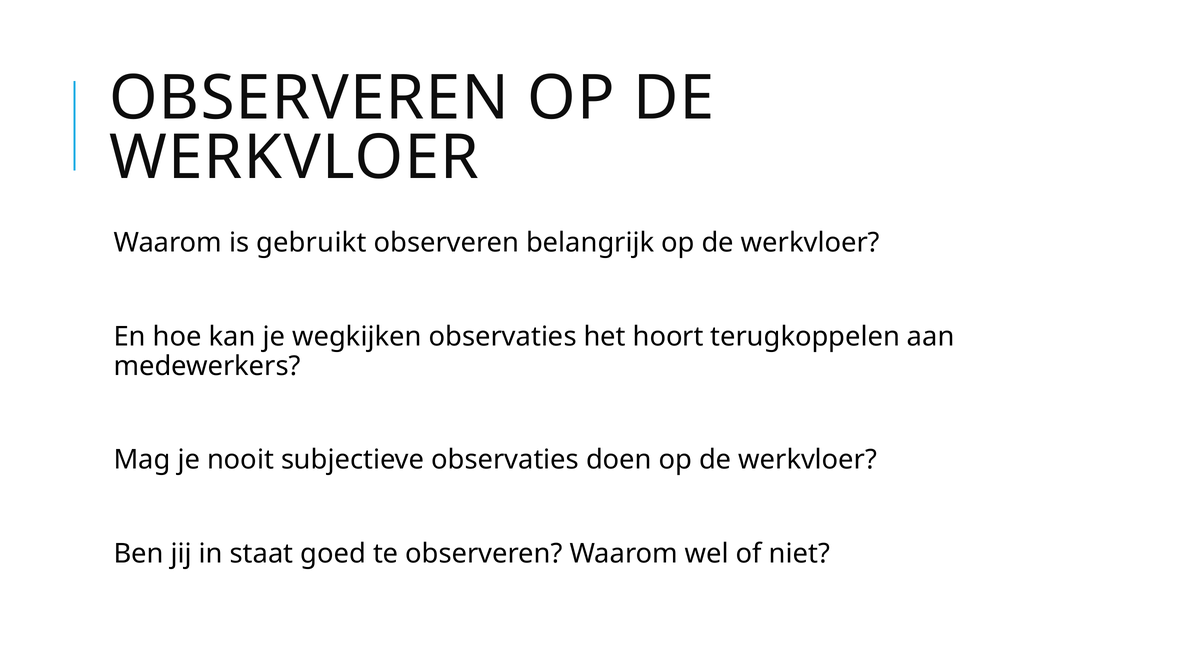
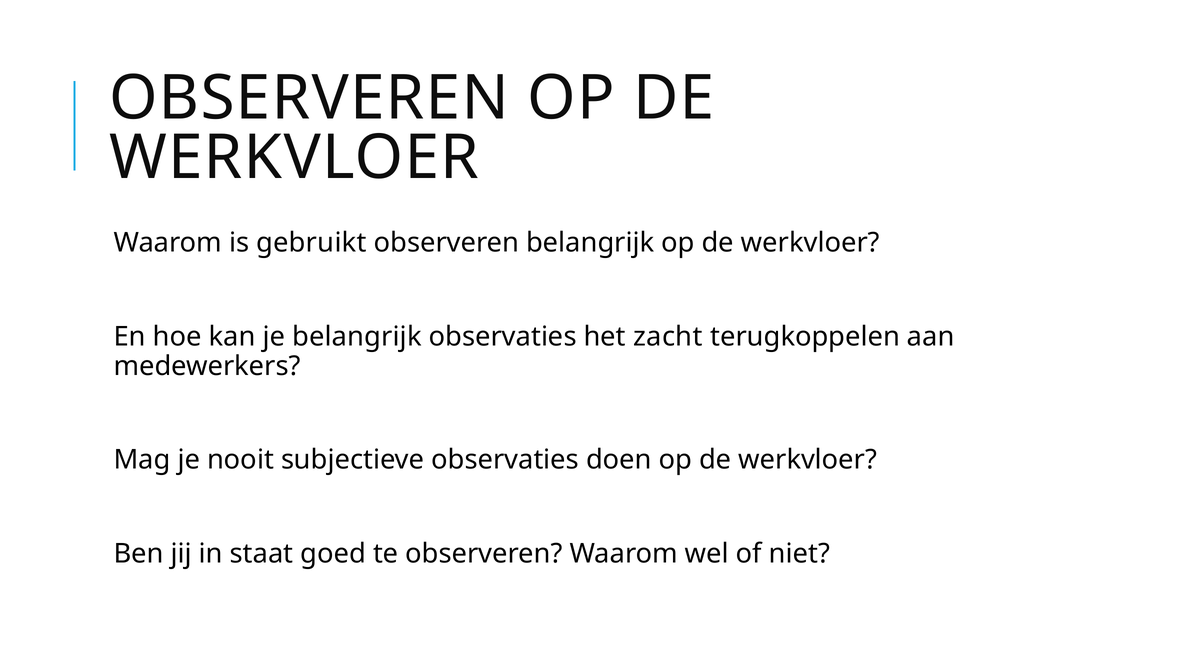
je wegkijken: wegkijken -> belangrijk (357, 337)
hoort: hoort -> zacht (668, 337)
